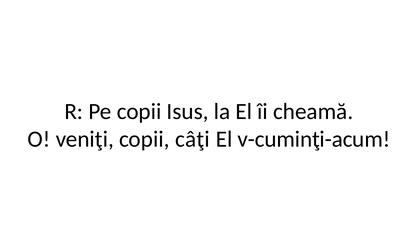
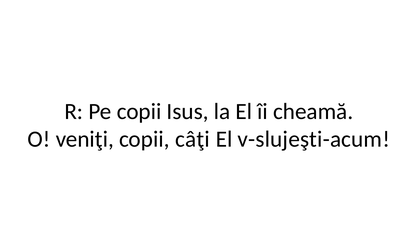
v-cuminţi-acum: v-cuminţi-acum -> v-slujeşti-acum (314, 139)
